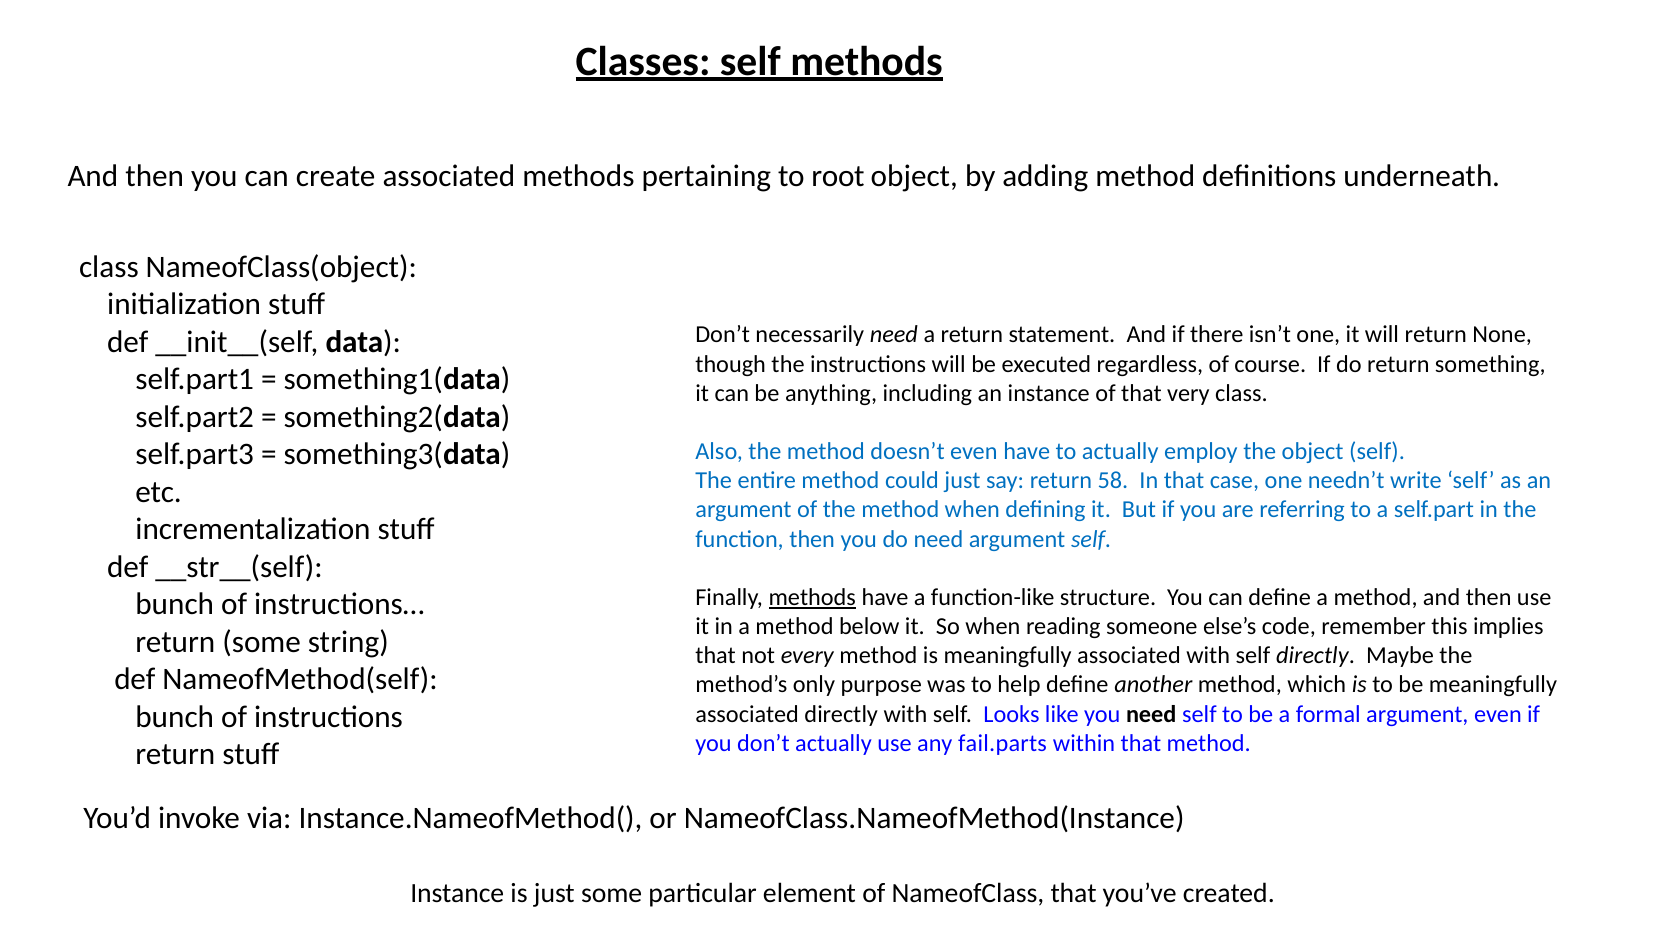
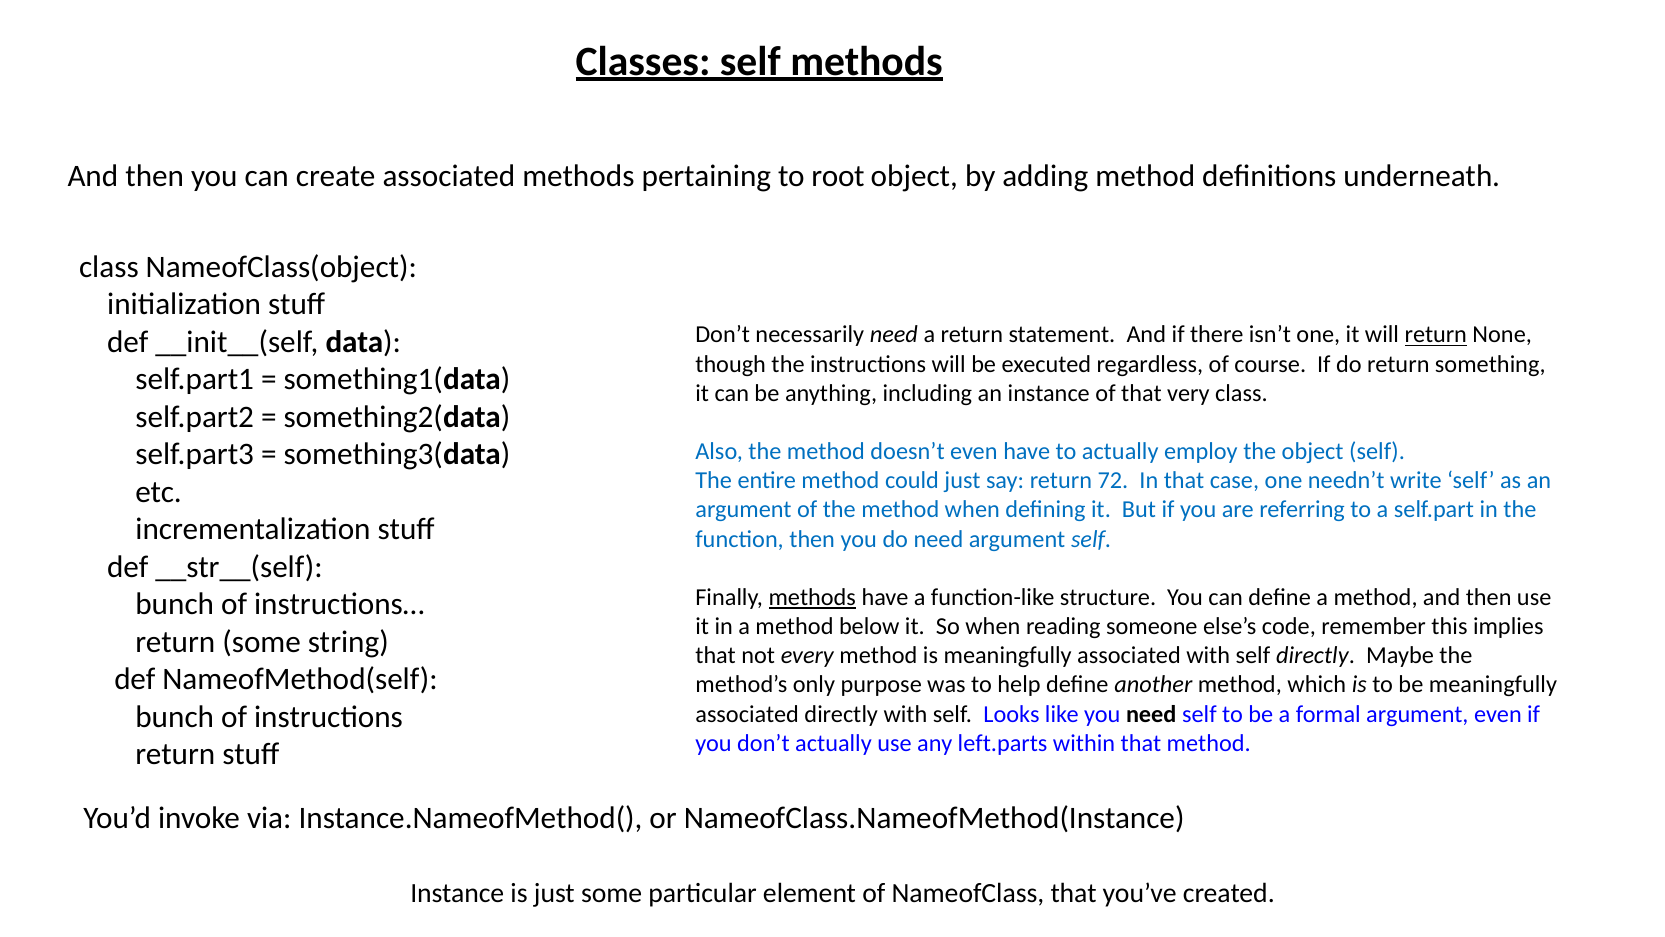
return underline: none -> present (1436, 335)
58: 58 -> 72 (1113, 481)
fail.parts: fail.parts -> left.parts (1003, 743)
